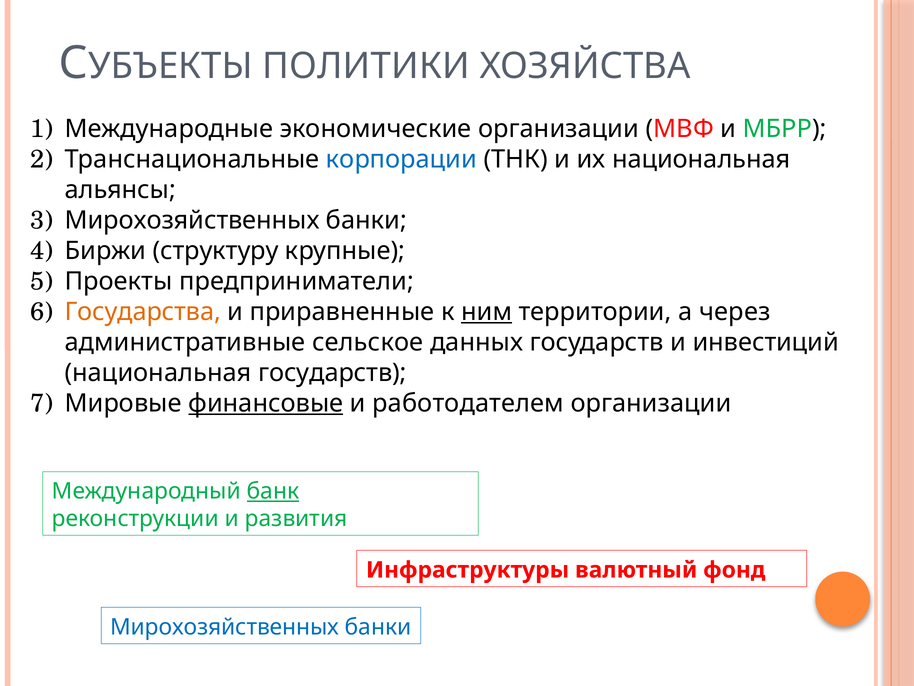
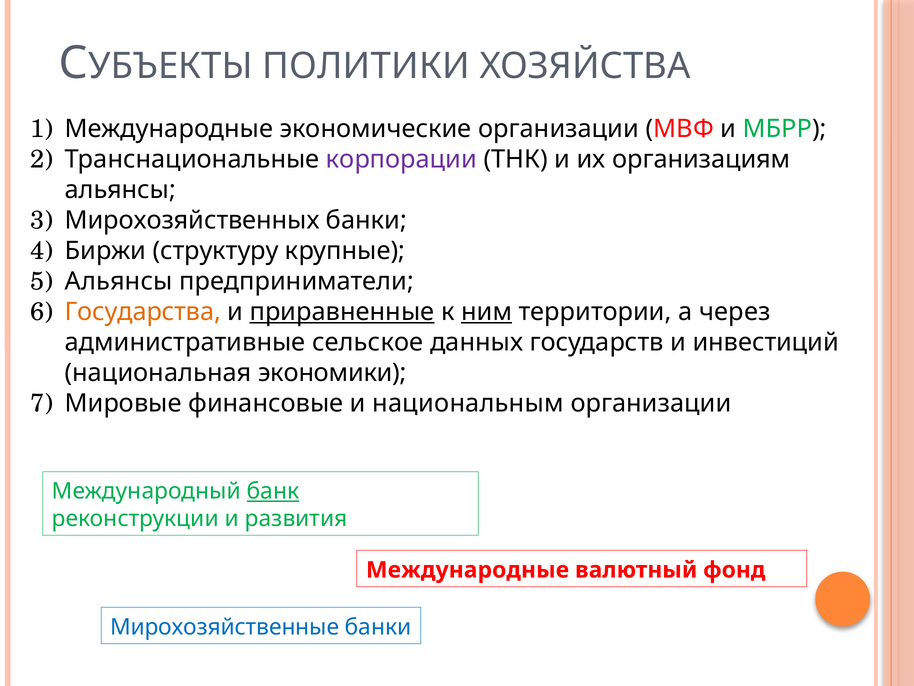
корпорации colour: blue -> purple (401, 159)
их национальная: национальная -> организациям (701, 159)
Проекты: Проекты -> Альянсы (119, 281)
приравненные underline: none -> present (342, 311)
национальная государств: государств -> экономики (332, 372)
финансовые underline: present -> none (266, 403)
работодателем: работодателем -> национальным (468, 403)
Инфраструктуры: Инфраструктуры -> Международные (468, 570)
Мирохозяйственных: Мирохозяйственных -> Мирохозяйственные (225, 627)
